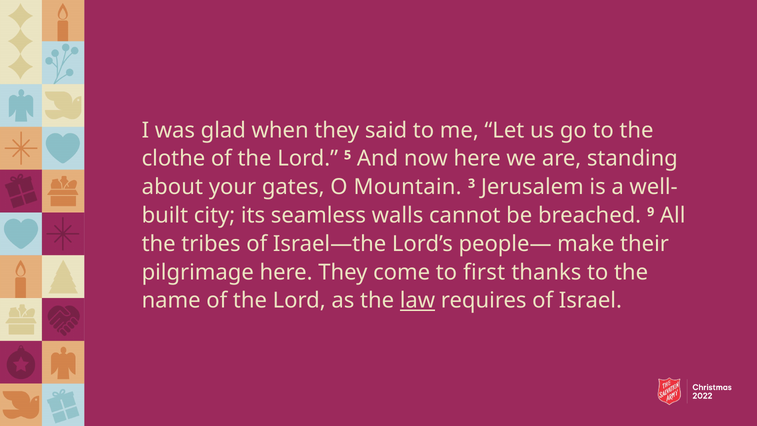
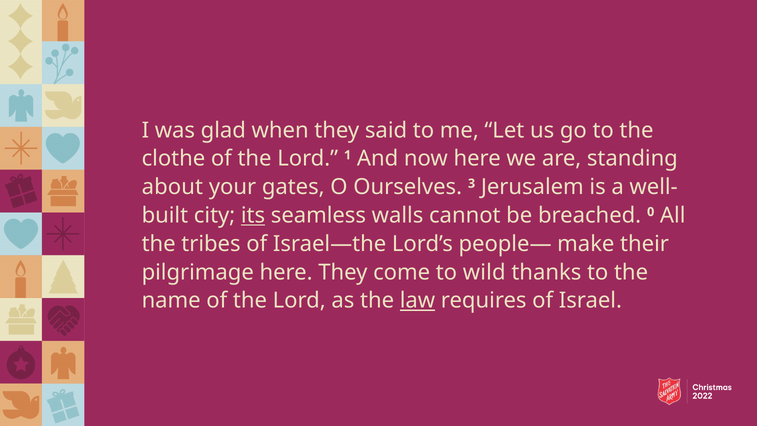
5: 5 -> 1 (348, 155)
Mountain: Mountain -> Ourselves (408, 187)
its underline: none -> present (253, 215)
9: 9 -> 0 (651, 212)
first: first -> wild (484, 272)
